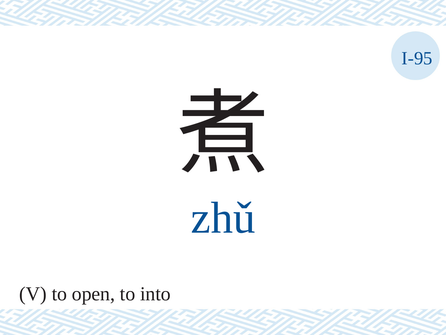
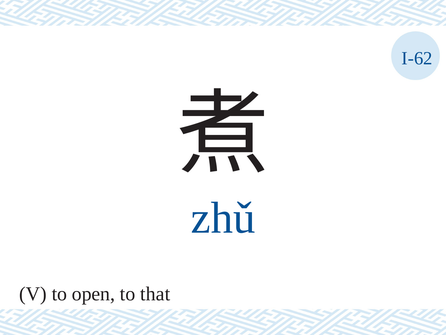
I-95: I-95 -> I-62 (417, 58)
into: into -> that (155, 293)
